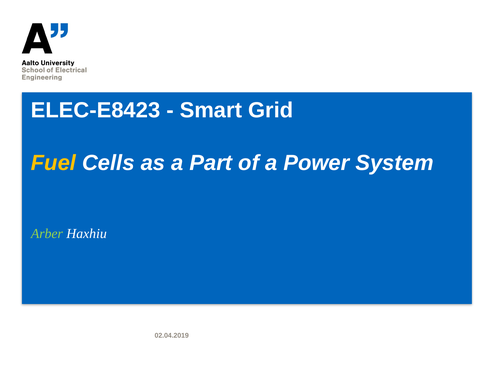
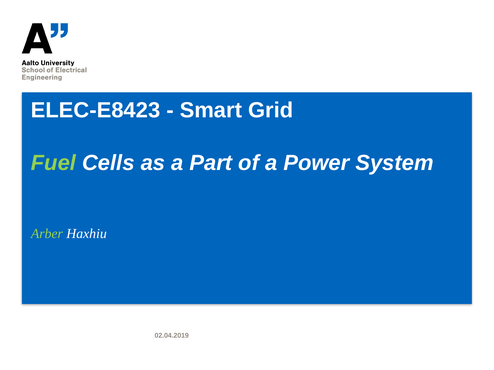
Fuel colour: yellow -> light green (53, 163)
